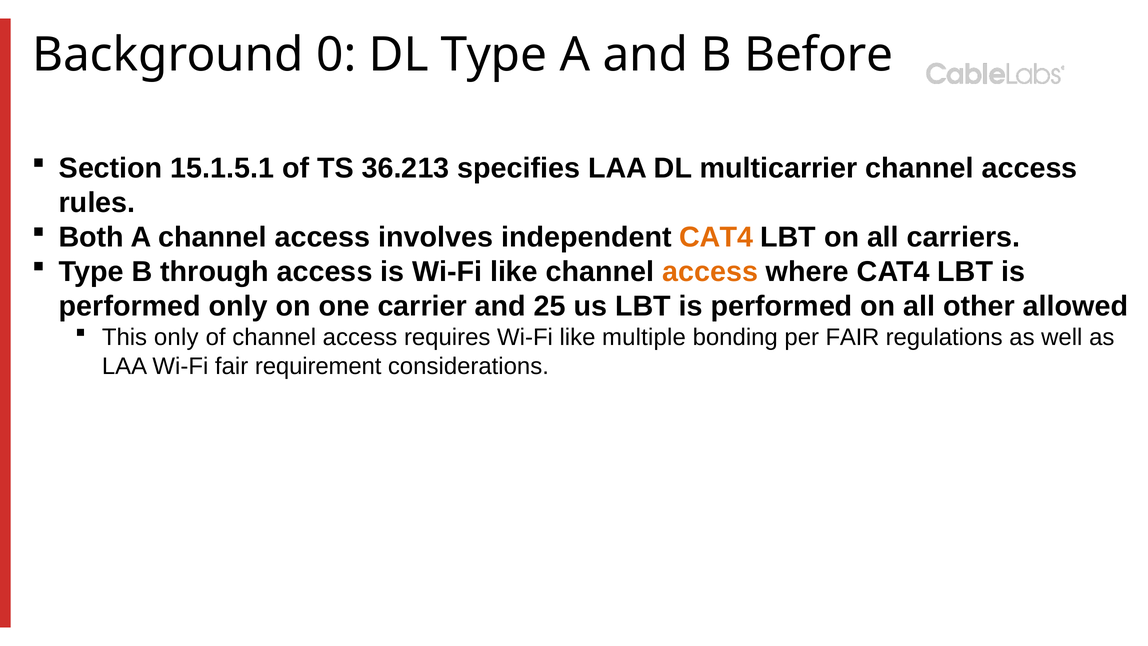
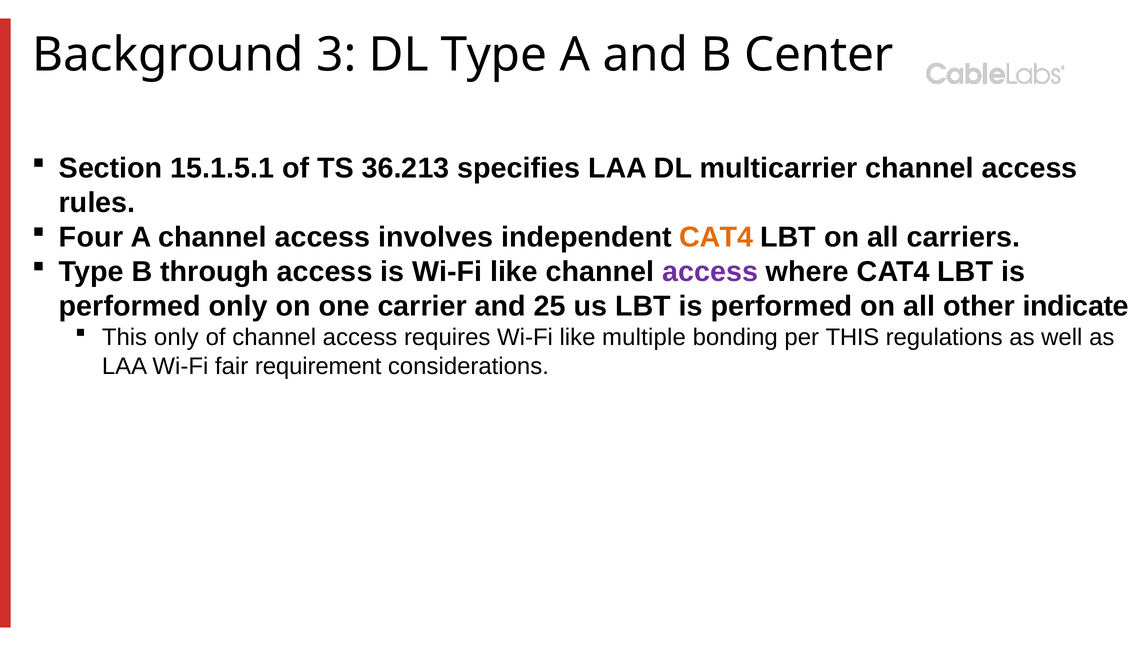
0: 0 -> 3 (336, 55)
Before: Before -> Center (819, 55)
Both: Both -> Four (91, 237)
access colour: orange -> purple (710, 272)
allowed: allowed -> indicate (1076, 306)
per FAIR: FAIR -> THIS (852, 337)
